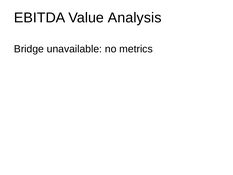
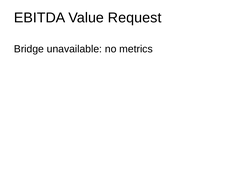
Analysis: Analysis -> Request (135, 18)
